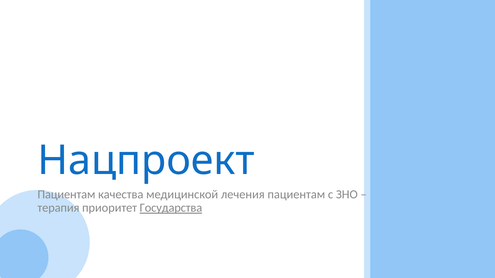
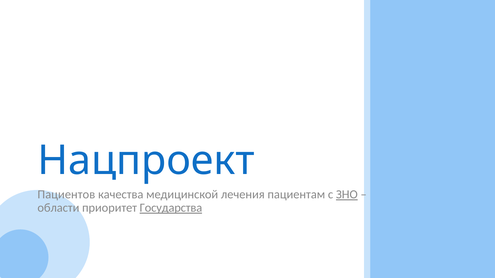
Пациентам: Пациентам -> Пациентов (66, 195)
ЗНО underline: none -> present (347, 195)
терапия: терапия -> области (58, 208)
